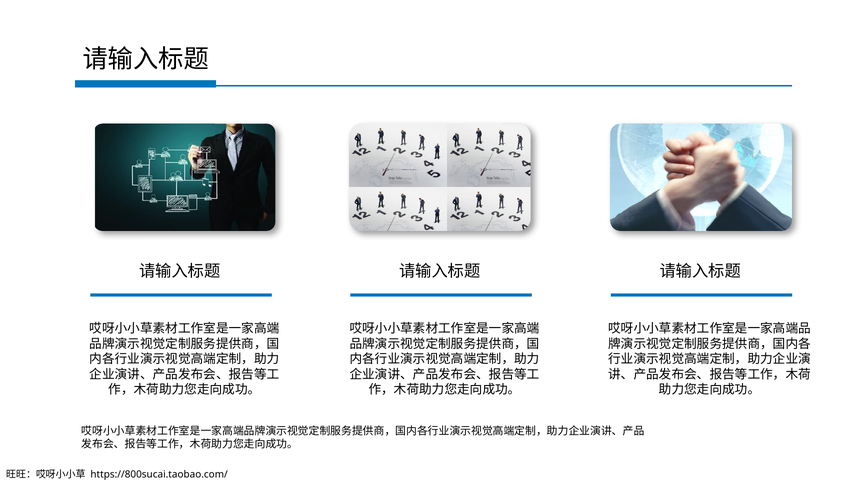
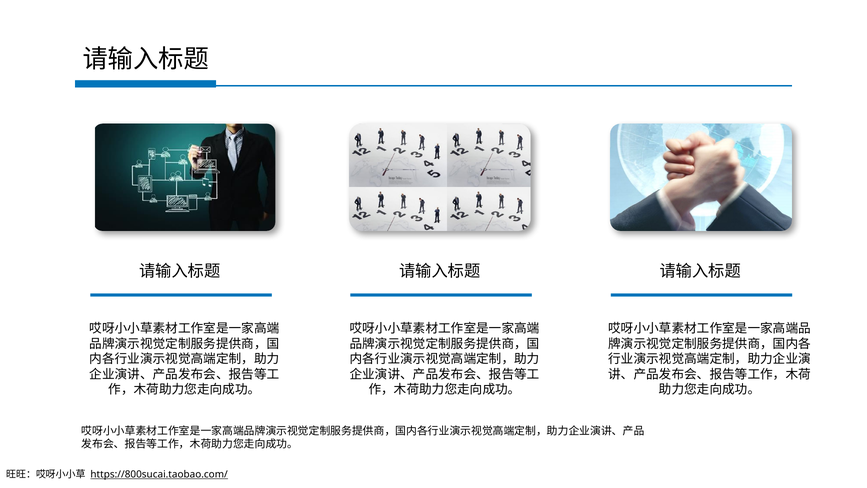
https://800sucai.taobao.com/ underline: none -> present (159, 474)
